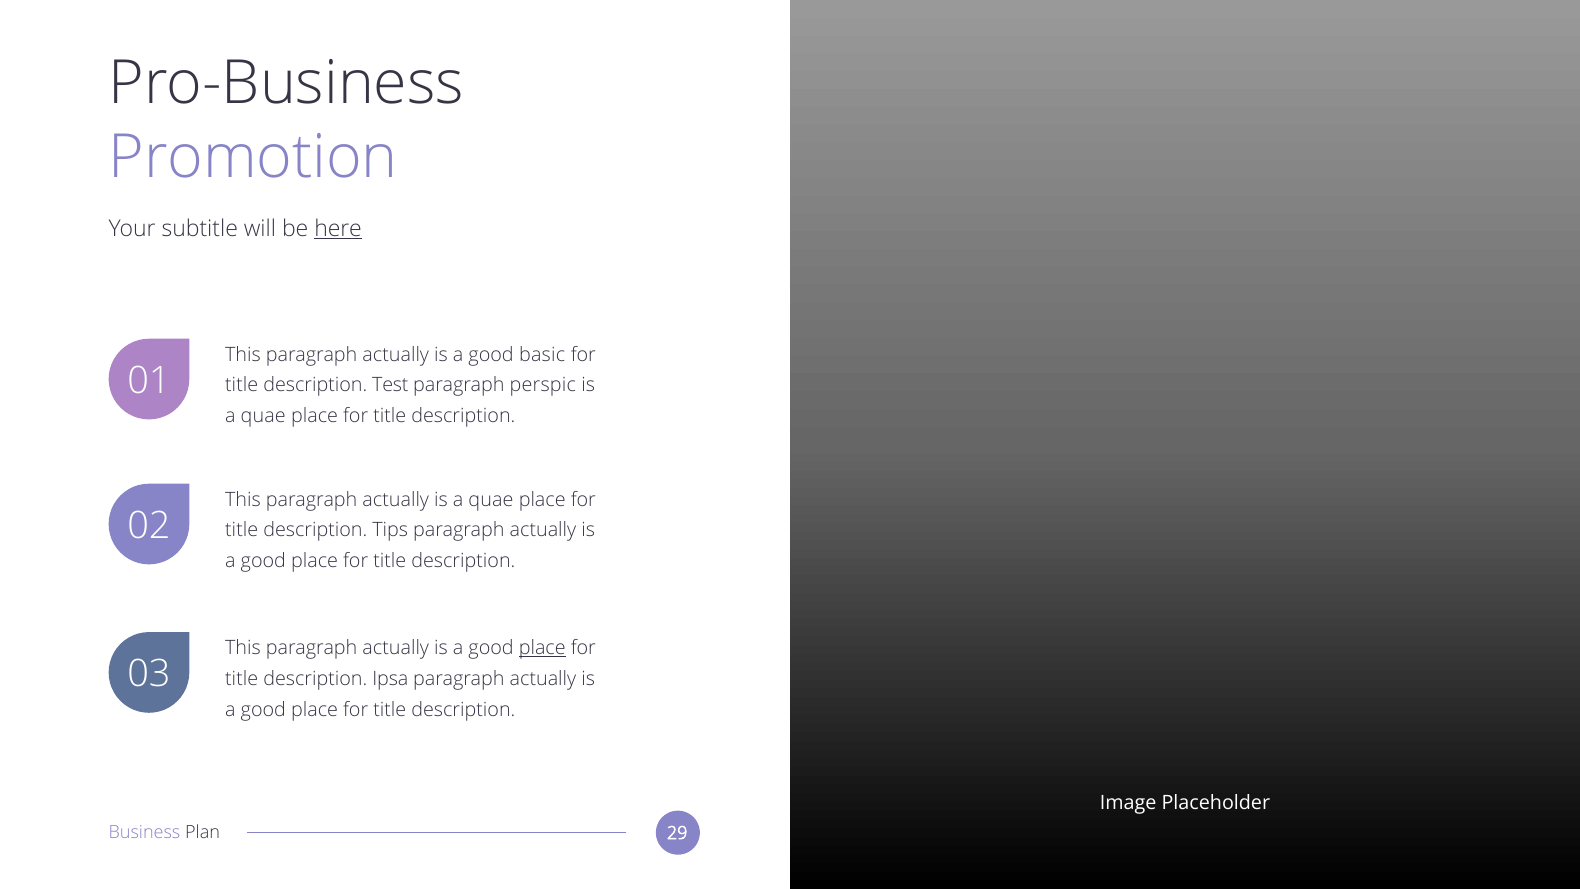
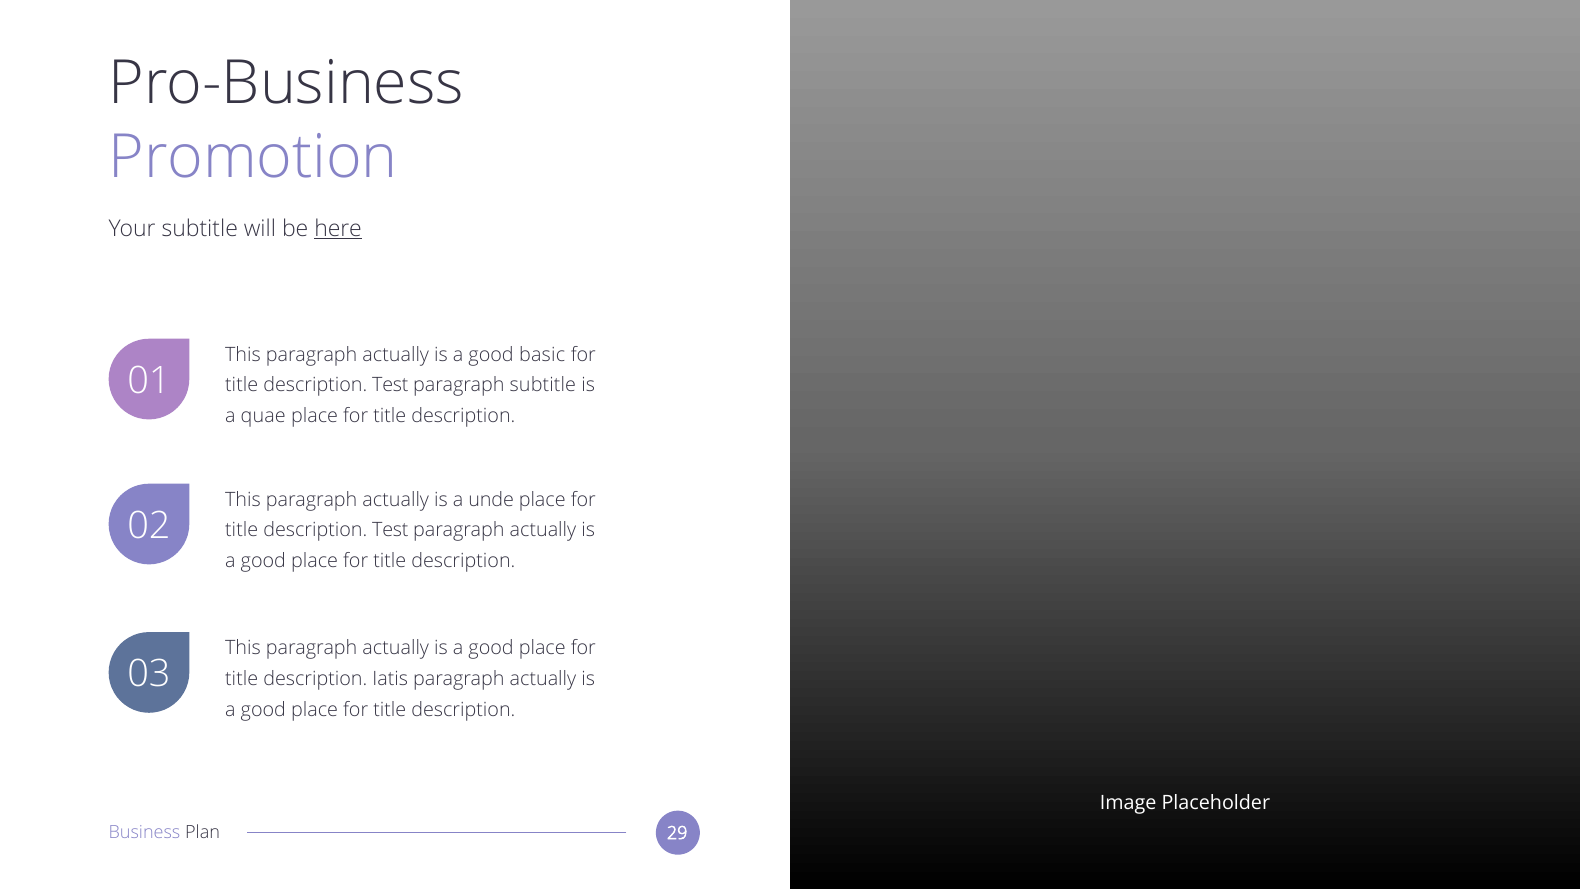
paragraph perspic: perspic -> subtitle (543, 385)
actually is a quae: quae -> unde (491, 499)
Tips: Tips -> Test (390, 530)
place underline: present -> none (542, 648)
Ipsa: Ipsa -> Iatis (390, 679)
